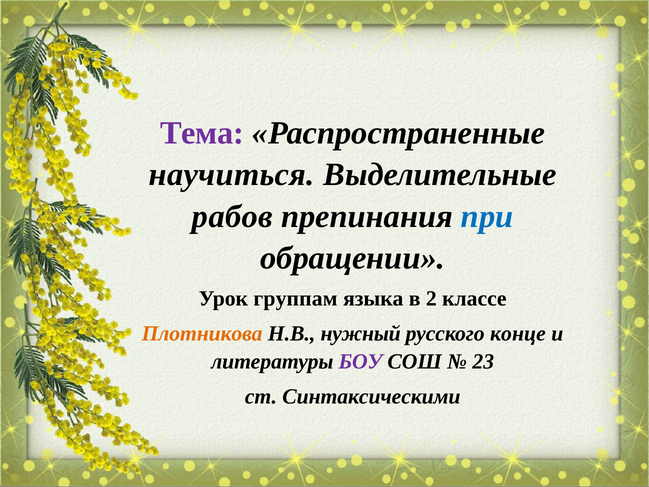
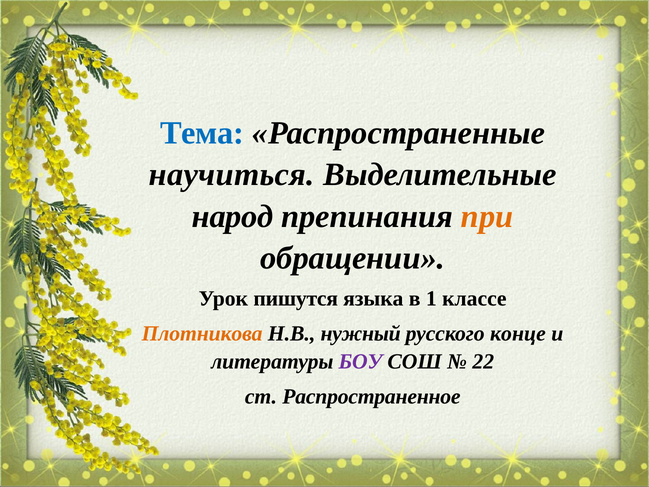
Тема colour: purple -> blue (202, 133)
рабов: рабов -> народ (233, 216)
при colour: blue -> orange (487, 216)
группам: группам -> пишутся (296, 299)
2: 2 -> 1 (431, 299)
23: 23 -> 22 (483, 361)
Синтаксическими: Синтаксическими -> Распространенное (371, 396)
